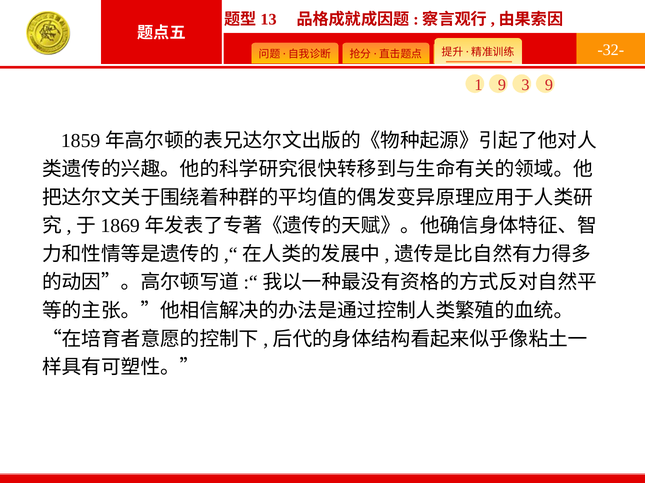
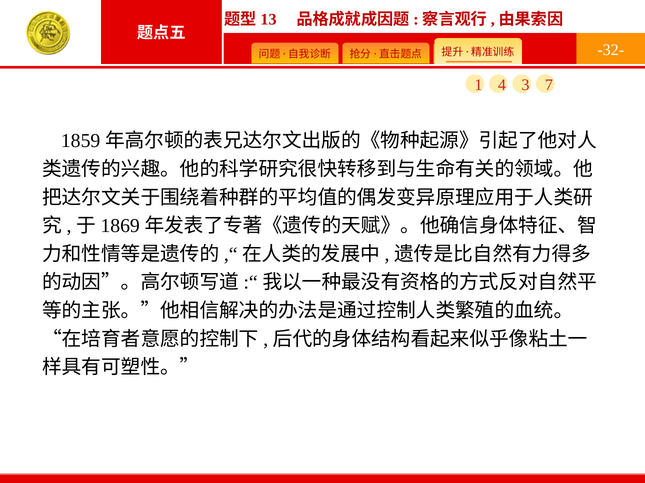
1 9: 9 -> 4 (502, 85)
3 9: 9 -> 7 (549, 85)
